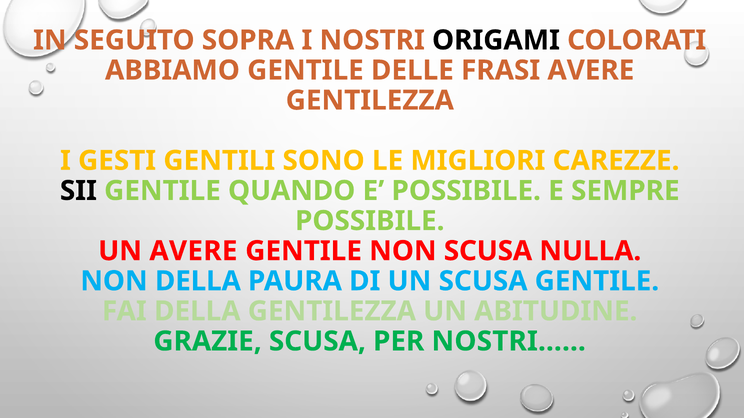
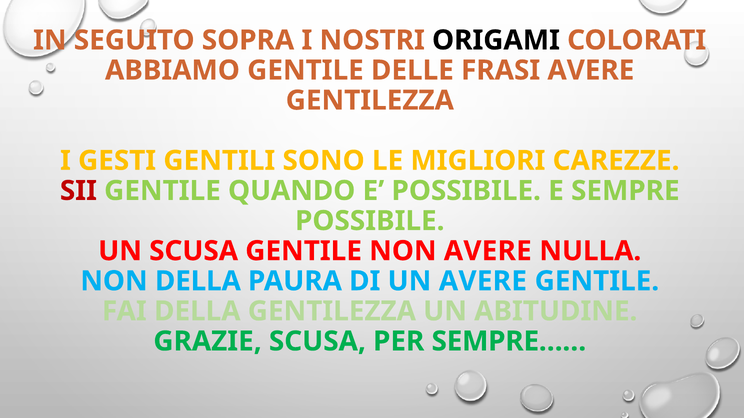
SII colour: black -> red (78, 191)
UN AVERE: AVERE -> SCUSA (194, 251)
NON SCUSA: SCUSA -> AVERE (488, 251)
UN SCUSA: SCUSA -> AVERE (483, 281)
NOSTRI……: NOSTRI…… -> SEMPRE…… (509, 342)
